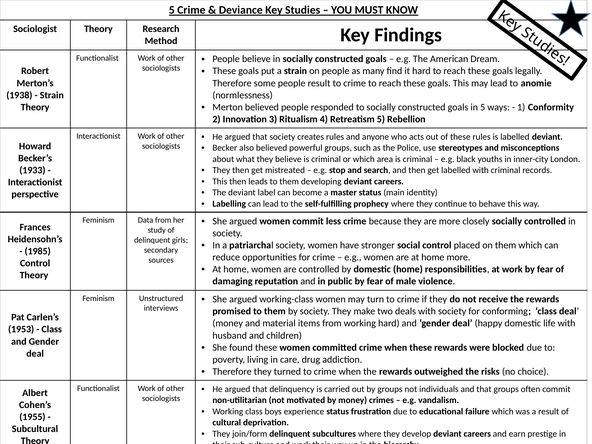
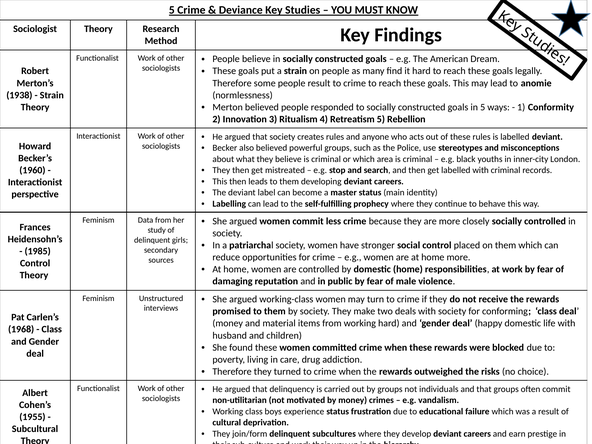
1933: 1933 -> 1960 (32, 170)
1953: 1953 -> 1968 (21, 329)
